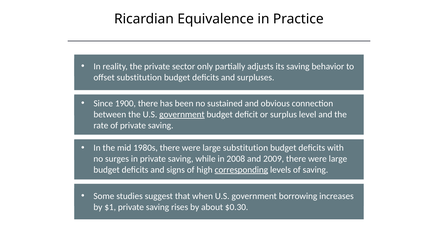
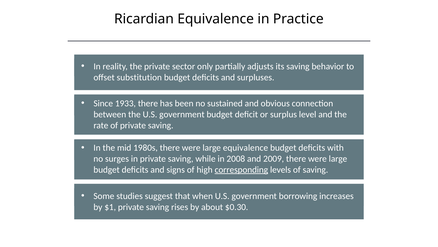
1900: 1900 -> 1933 (125, 103)
government underline: present -> none (182, 114)
large substitution: substitution -> equivalence (245, 147)
